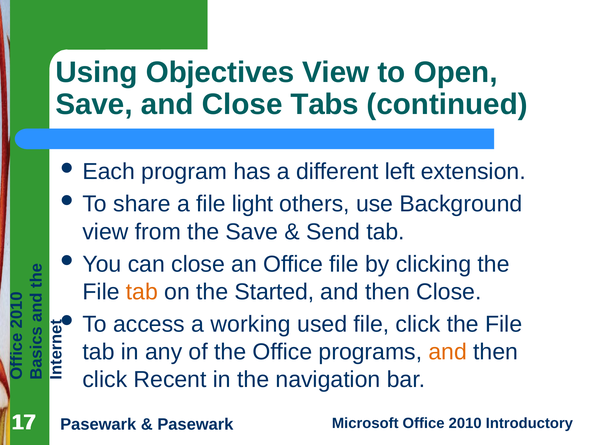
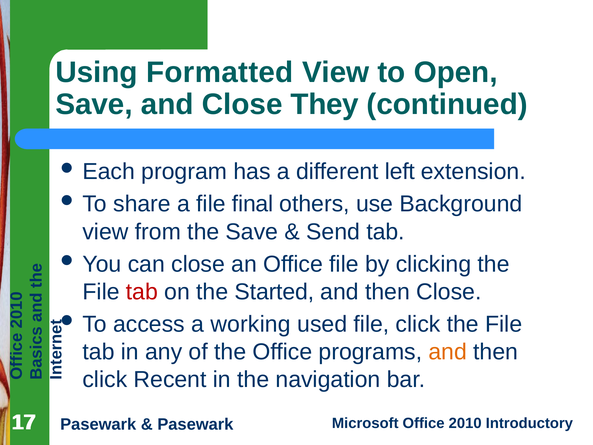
Objectives: Objectives -> Formatted (220, 72)
Tabs: Tabs -> They (325, 104)
light: light -> final (253, 204)
tab colour: orange -> red (142, 292)
